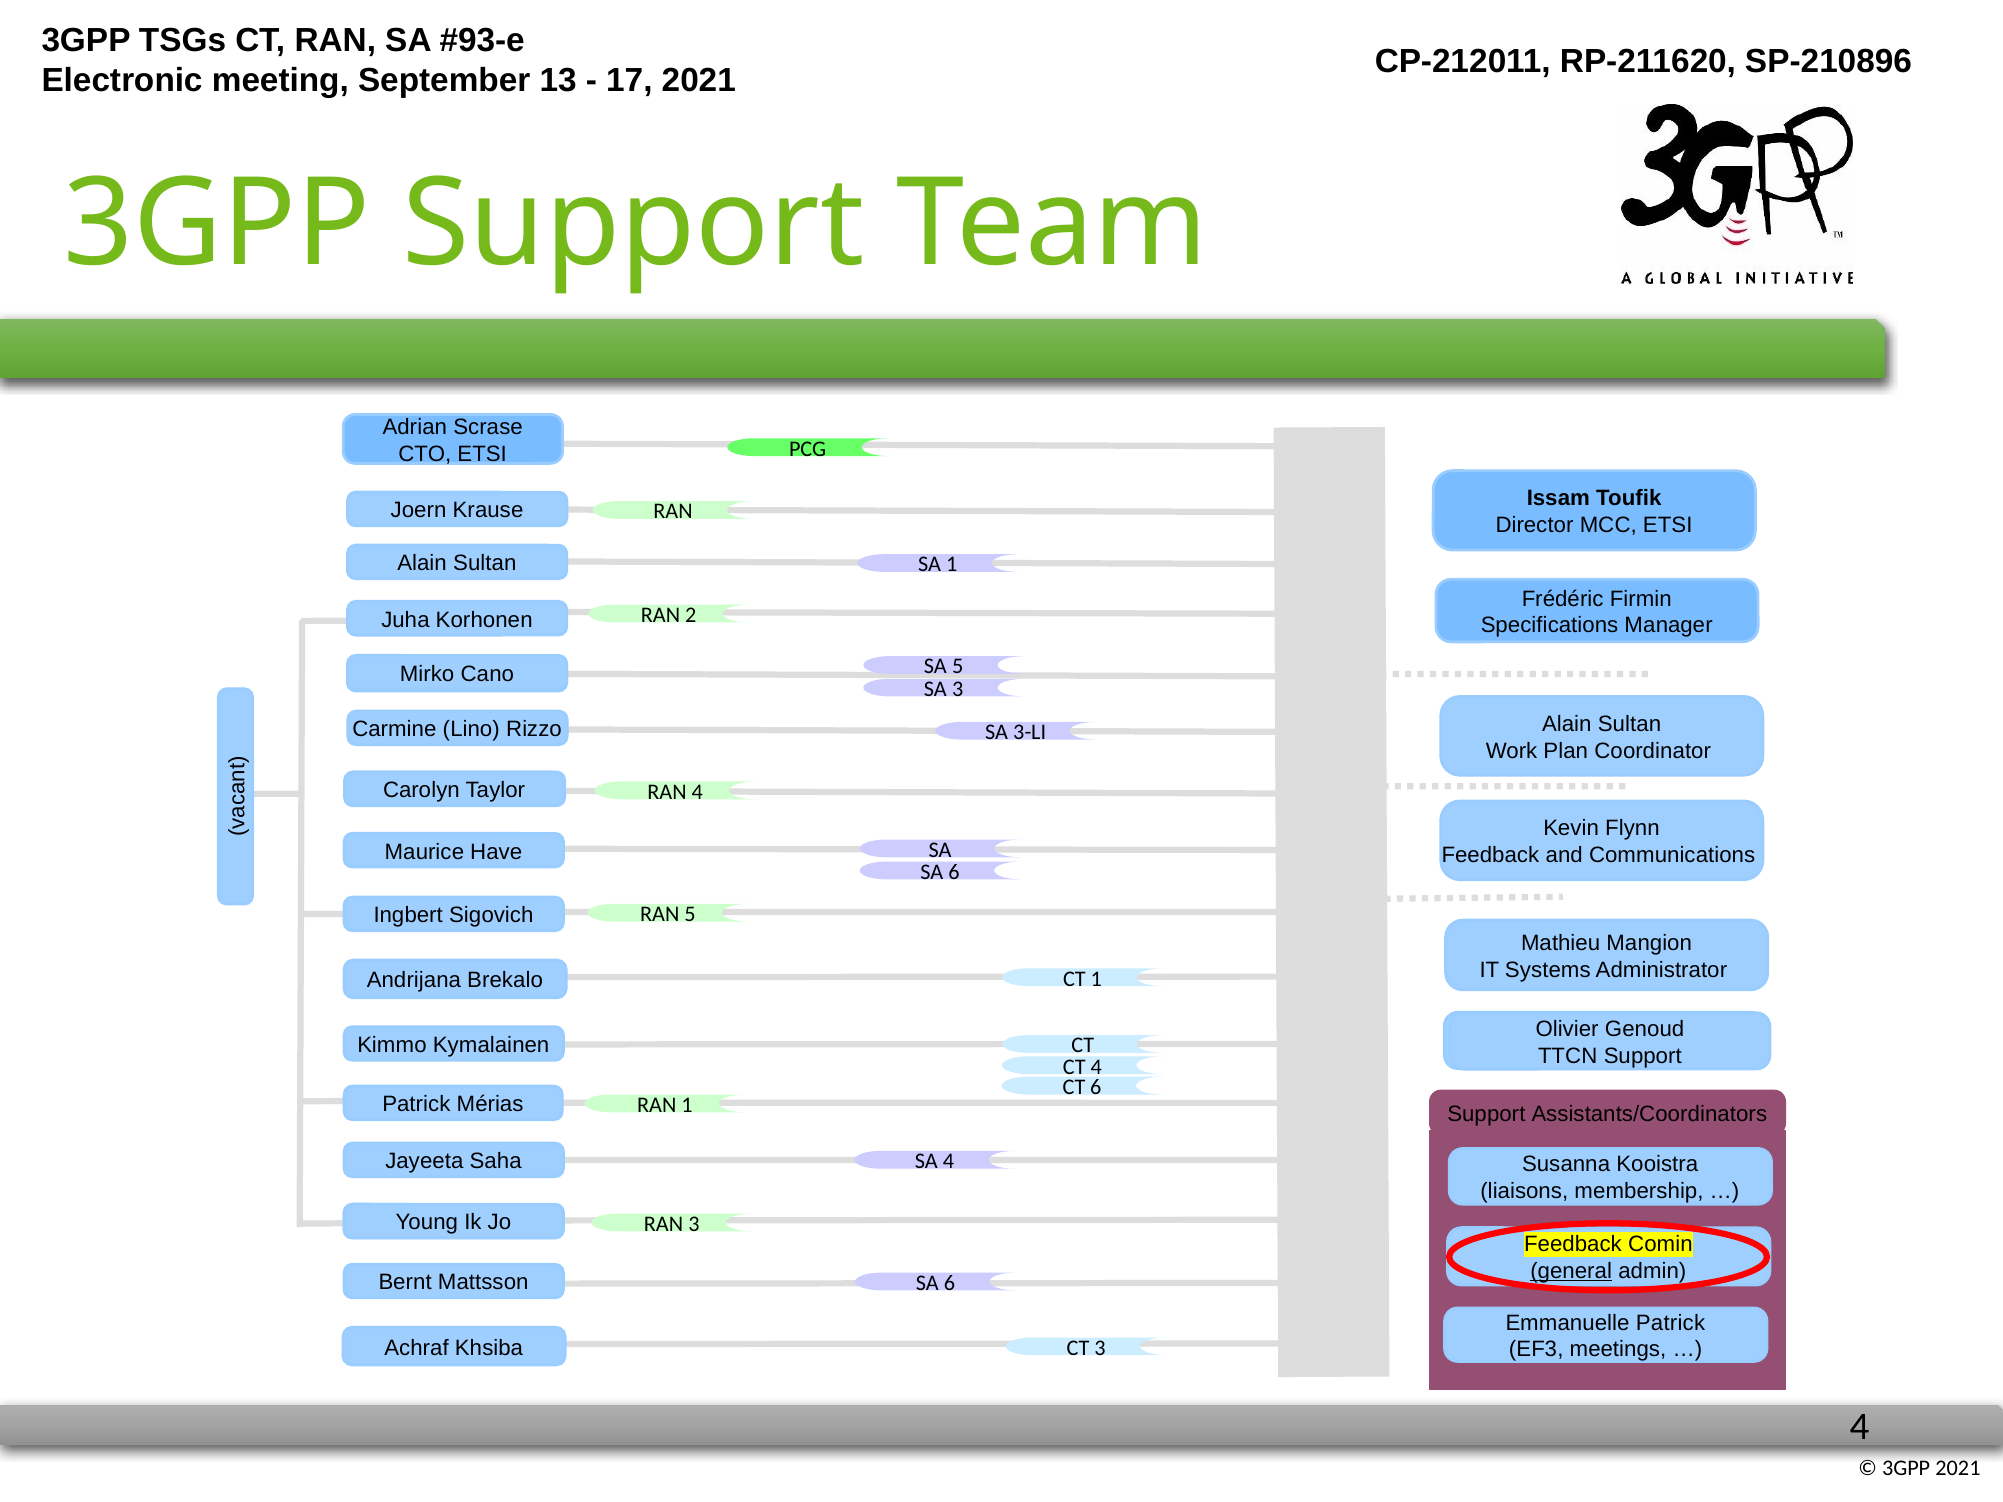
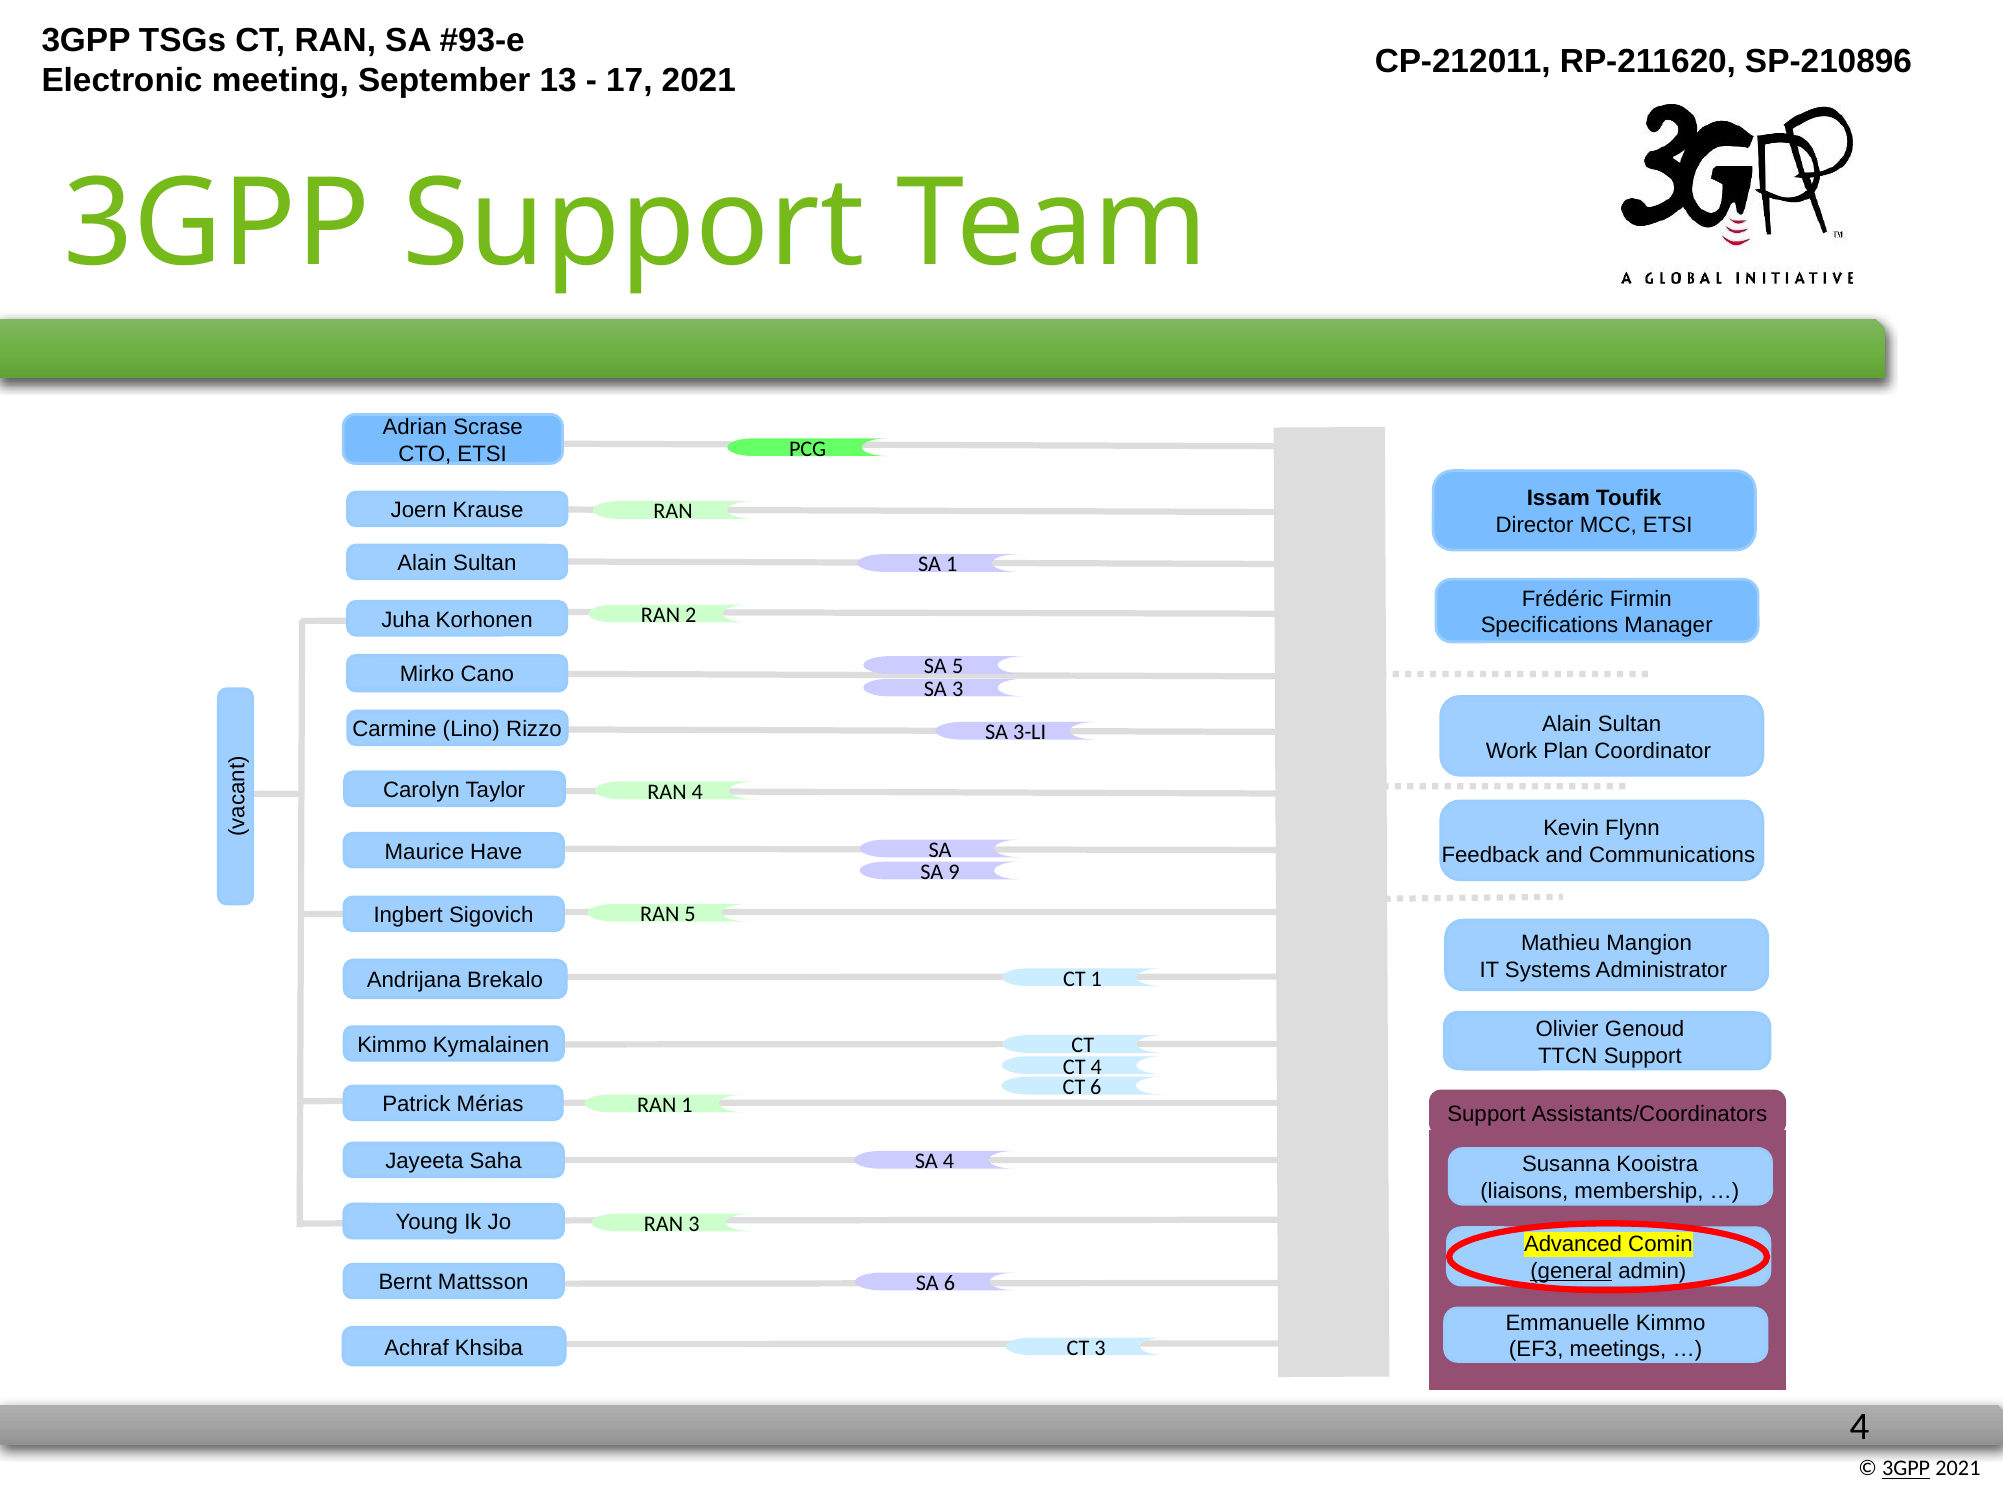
6: 6 -> 9 (954, 872)
Feedback: Feedback -> Advanced (1573, 1245)
Emmanuelle Patrick: Patrick -> Kimmo (1671, 1323)
3GPP underline: none -> present (1906, 1469)
